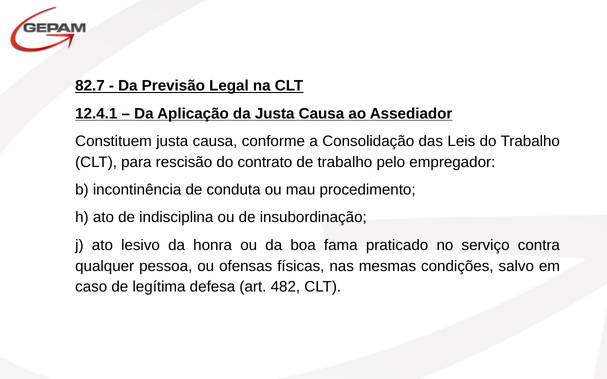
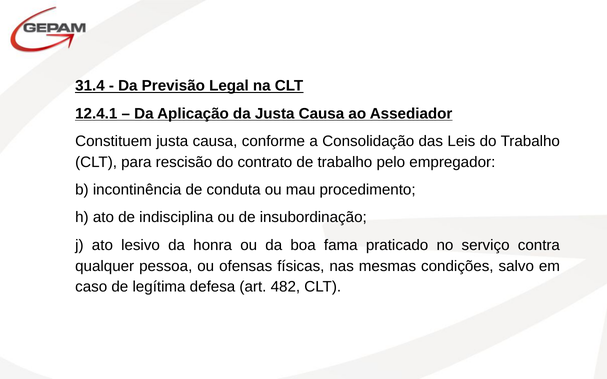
82.7: 82.7 -> 31.4 (90, 86)
